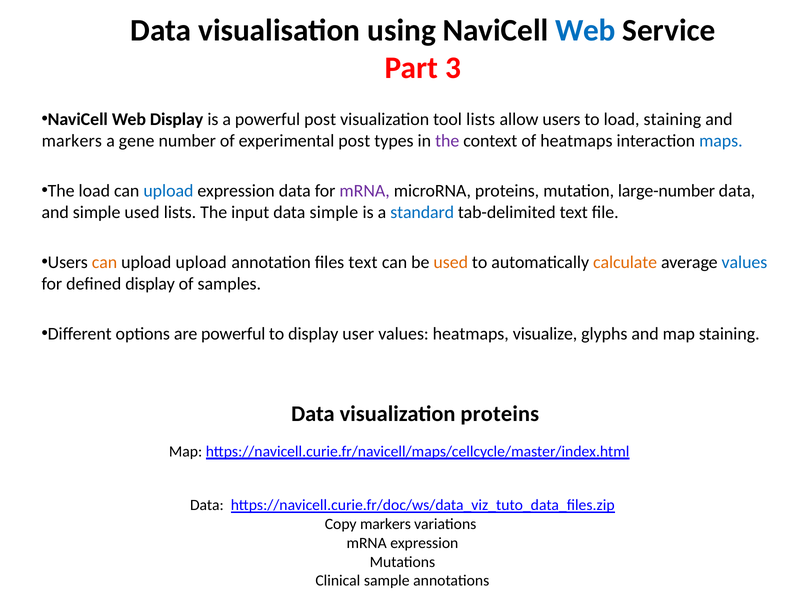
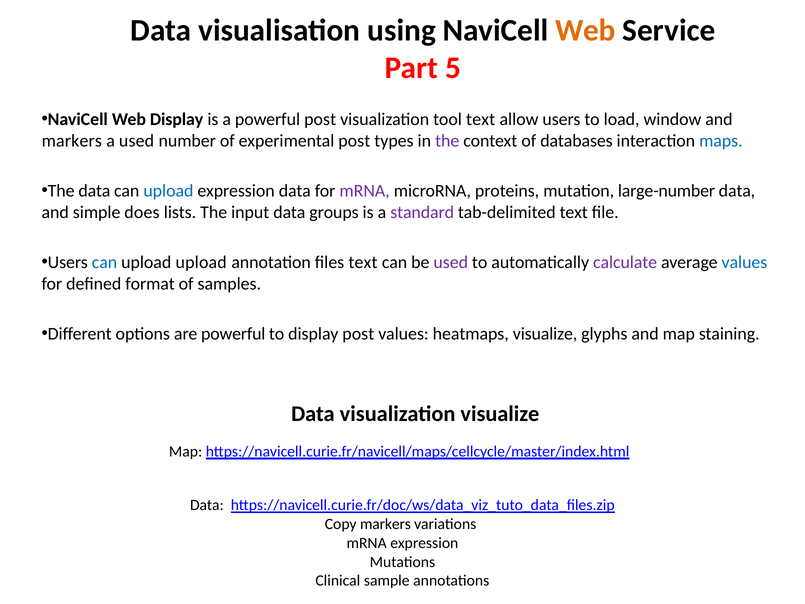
Web colour: blue -> orange (586, 30)
3: 3 -> 5 (453, 68)
tool lists: lists -> text (481, 119)
load staining: staining -> window (672, 119)
a gene: gene -> used (137, 141)
of heatmaps: heatmaps -> databases (576, 141)
The load: load -> data (94, 191)
simple used: used -> does (142, 212)
data simple: simple -> groups (334, 212)
standard colour: blue -> purple (422, 212)
can colour: orange -> blue (105, 262)
used colour: orange -> purple (451, 262)
calculate colour: orange -> purple (625, 262)
defined display: display -> format (150, 284)
display user: user -> post (358, 334)
visualization proteins: proteins -> visualize (500, 414)
